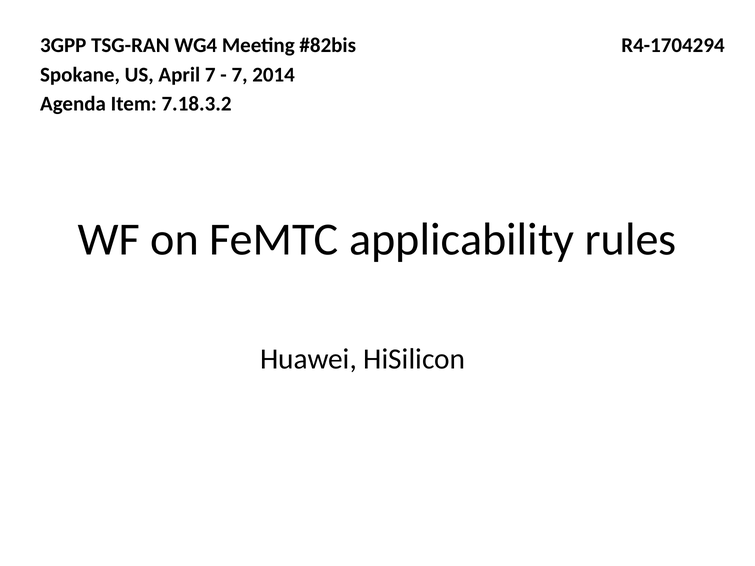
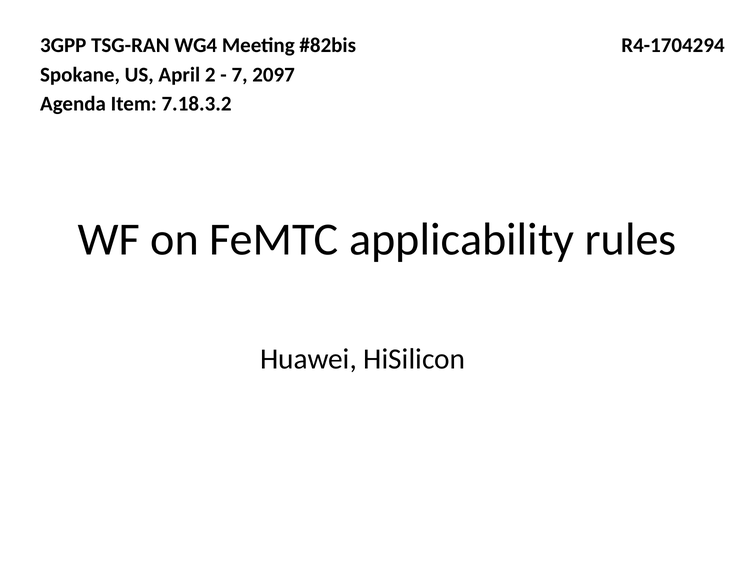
April 7: 7 -> 2 (210, 75)
2014: 2014 -> 2097 (274, 75)
